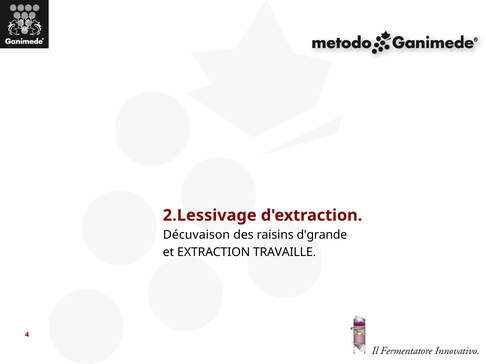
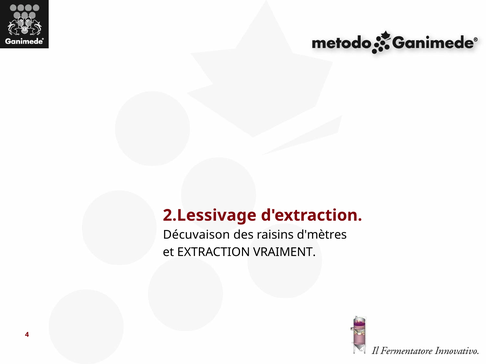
d'grande: d'grande -> d'mètres (322, 235)
TRAVAILLE: TRAVAILLE -> VRAIMENT (284, 252)
